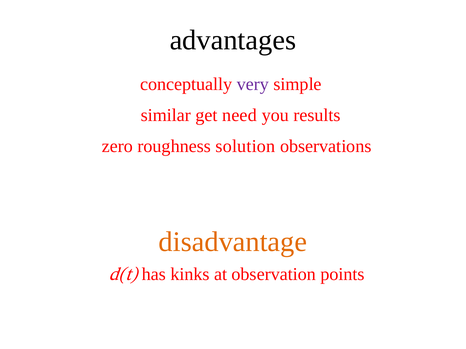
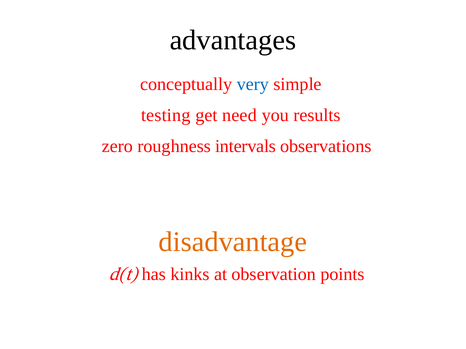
very colour: purple -> blue (253, 84)
similar: similar -> testing (166, 115)
solution: solution -> intervals (246, 146)
